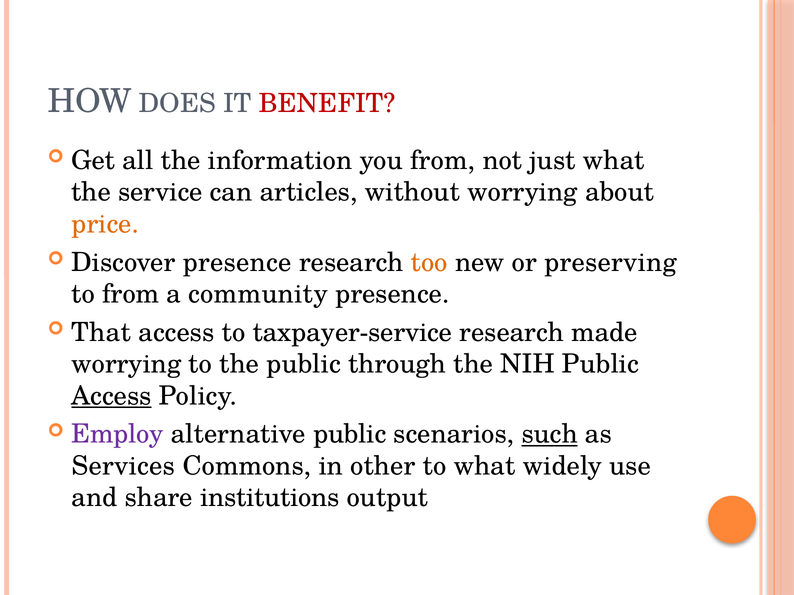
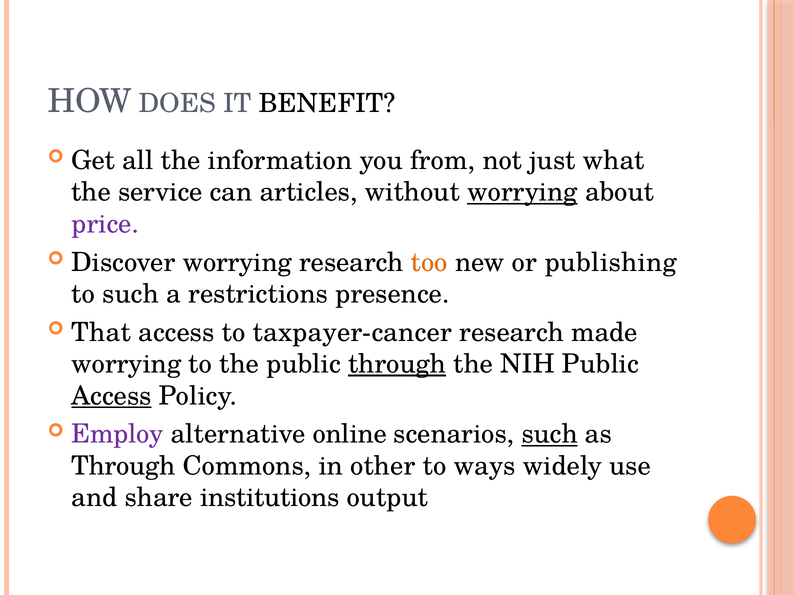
BENEFIT colour: red -> black (327, 104)
worrying underline: none -> present (522, 192)
price colour: orange -> purple (105, 224)
Discover presence: presence -> worrying (237, 263)
preserving: preserving -> publishing (611, 263)
to from: from -> such (131, 294)
community: community -> restrictions (258, 294)
taxpayer-service: taxpayer-service -> taxpayer-cancer (352, 333)
through underline: none -> present (397, 364)
alternative public: public -> online (350, 435)
Services: Services -> Through (123, 466)
to what: what -> ways (485, 466)
